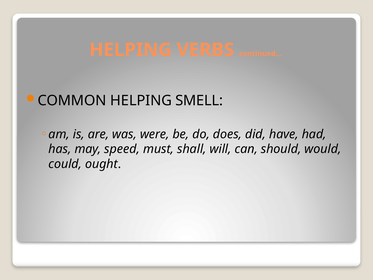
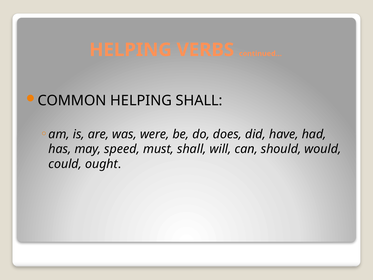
HELPING SMELL: SMELL -> SHALL (199, 101)
